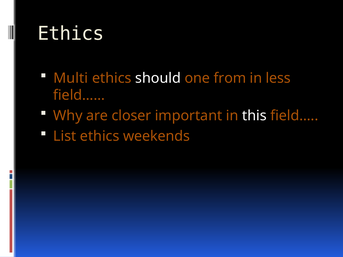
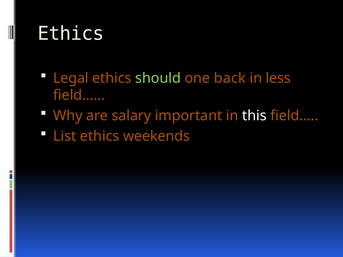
Multi: Multi -> Legal (71, 78)
should colour: white -> light green (158, 78)
from: from -> back (230, 78)
closer: closer -> salary (131, 116)
